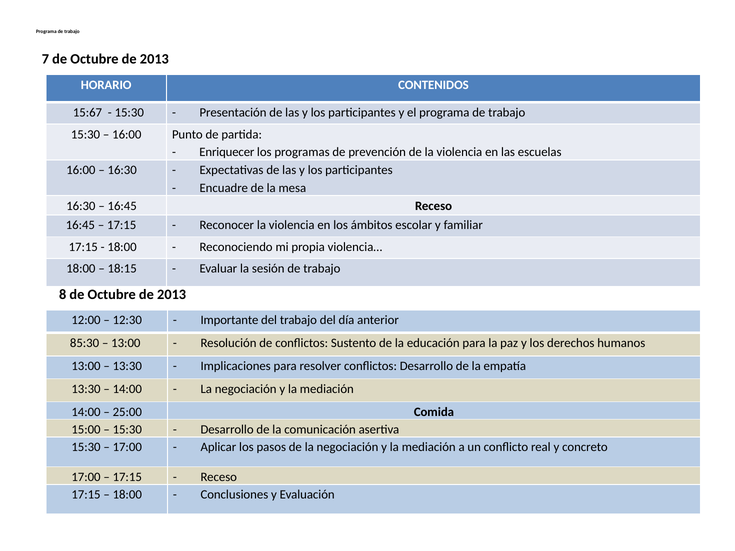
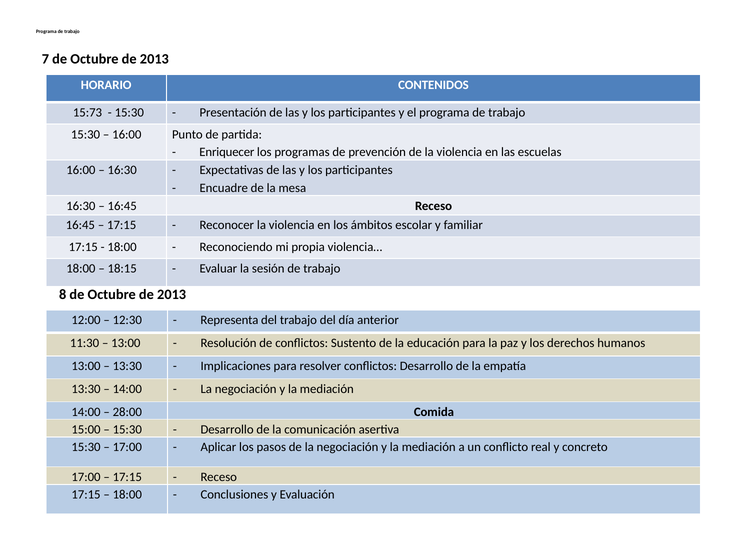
15:67: 15:67 -> 15:73 (87, 113)
Importante: Importante -> Representa (229, 320)
85:30: 85:30 -> 11:30 (85, 343)
25:00: 25:00 -> 28:00 (127, 412)
